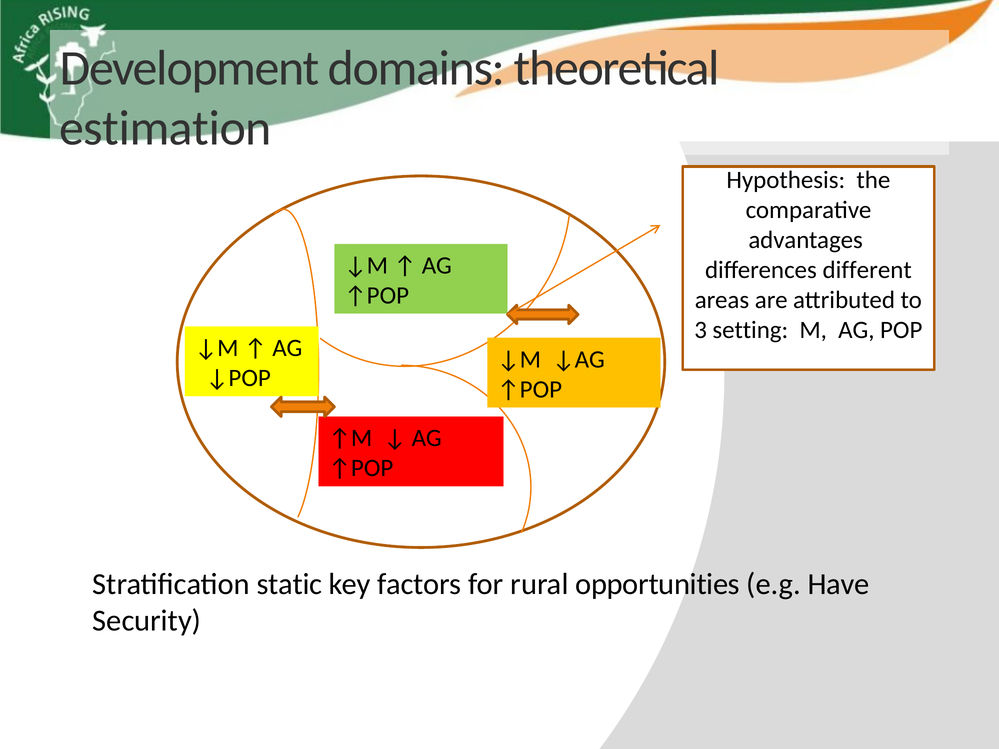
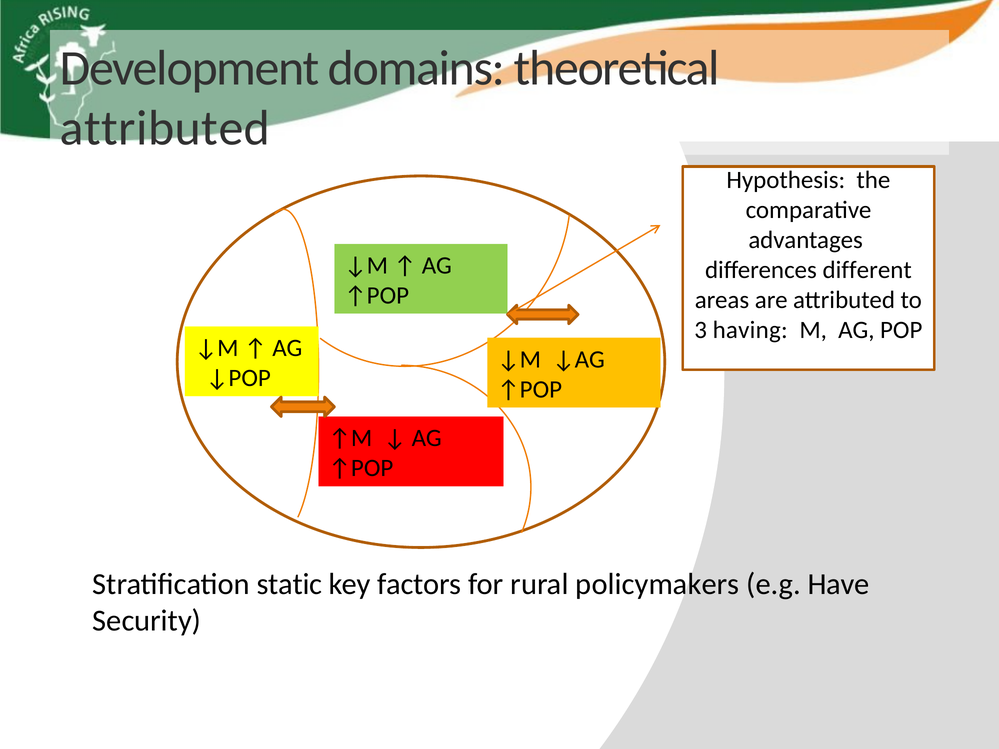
estimation: estimation -> attributed (165, 128)
setting: setting -> having (750, 330)
opportunities: opportunities -> policymakers (657, 584)
